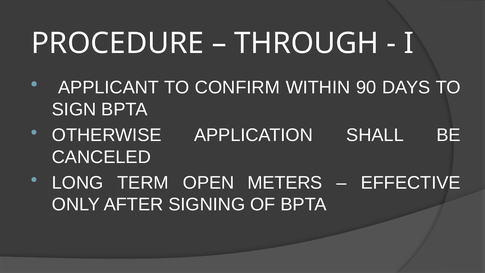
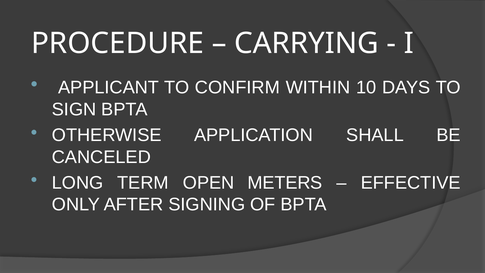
THROUGH: THROUGH -> CARRYING (307, 43)
90: 90 -> 10 (366, 87)
